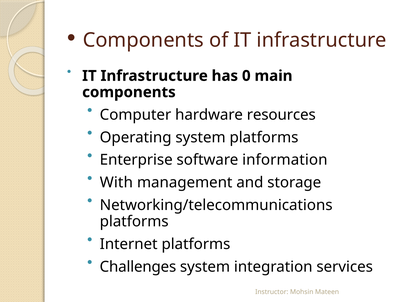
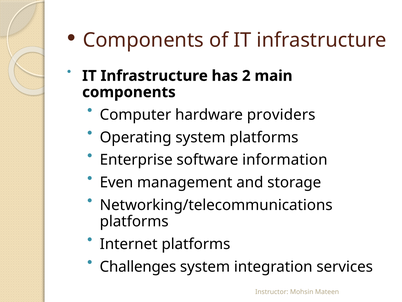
0: 0 -> 2 (246, 76)
resources: resources -> providers (281, 115)
With: With -> Even (116, 182)
